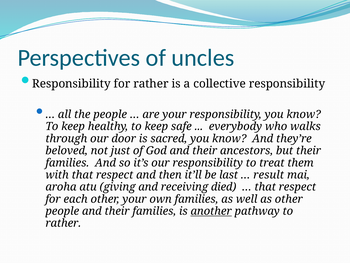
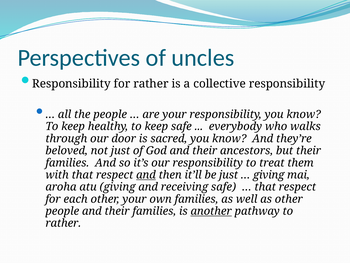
and underline: none -> present (146, 175)
be last: last -> just (229, 175)
result: result -> giving (269, 175)
receiving died: died -> safe (224, 187)
